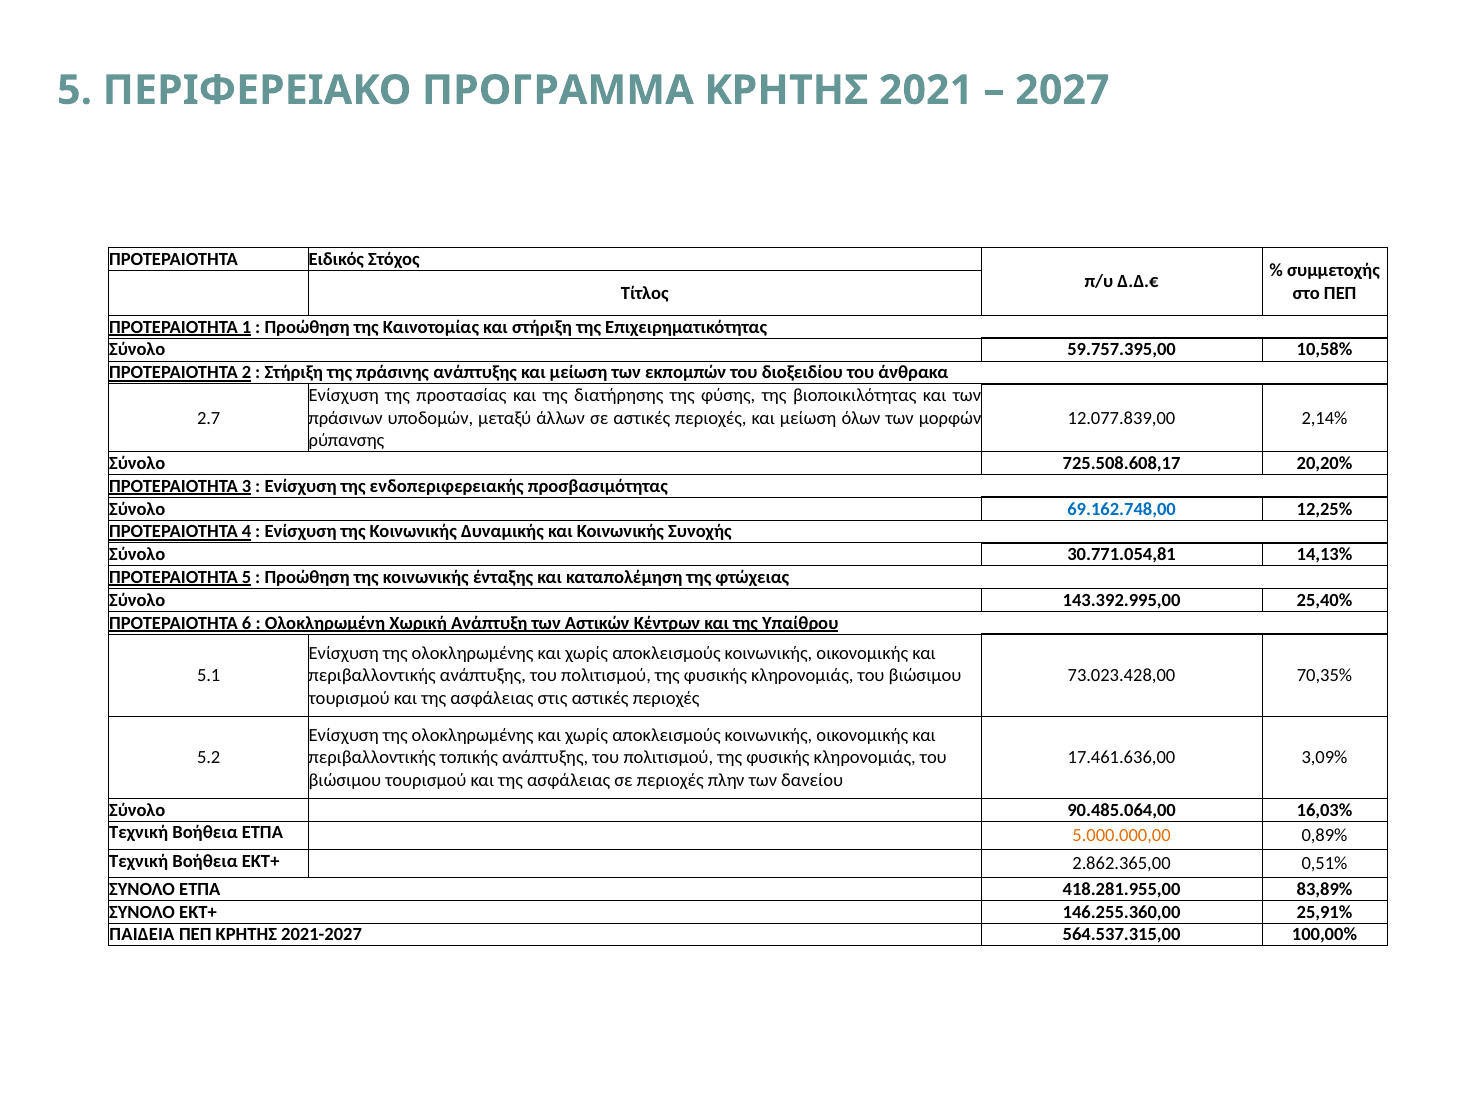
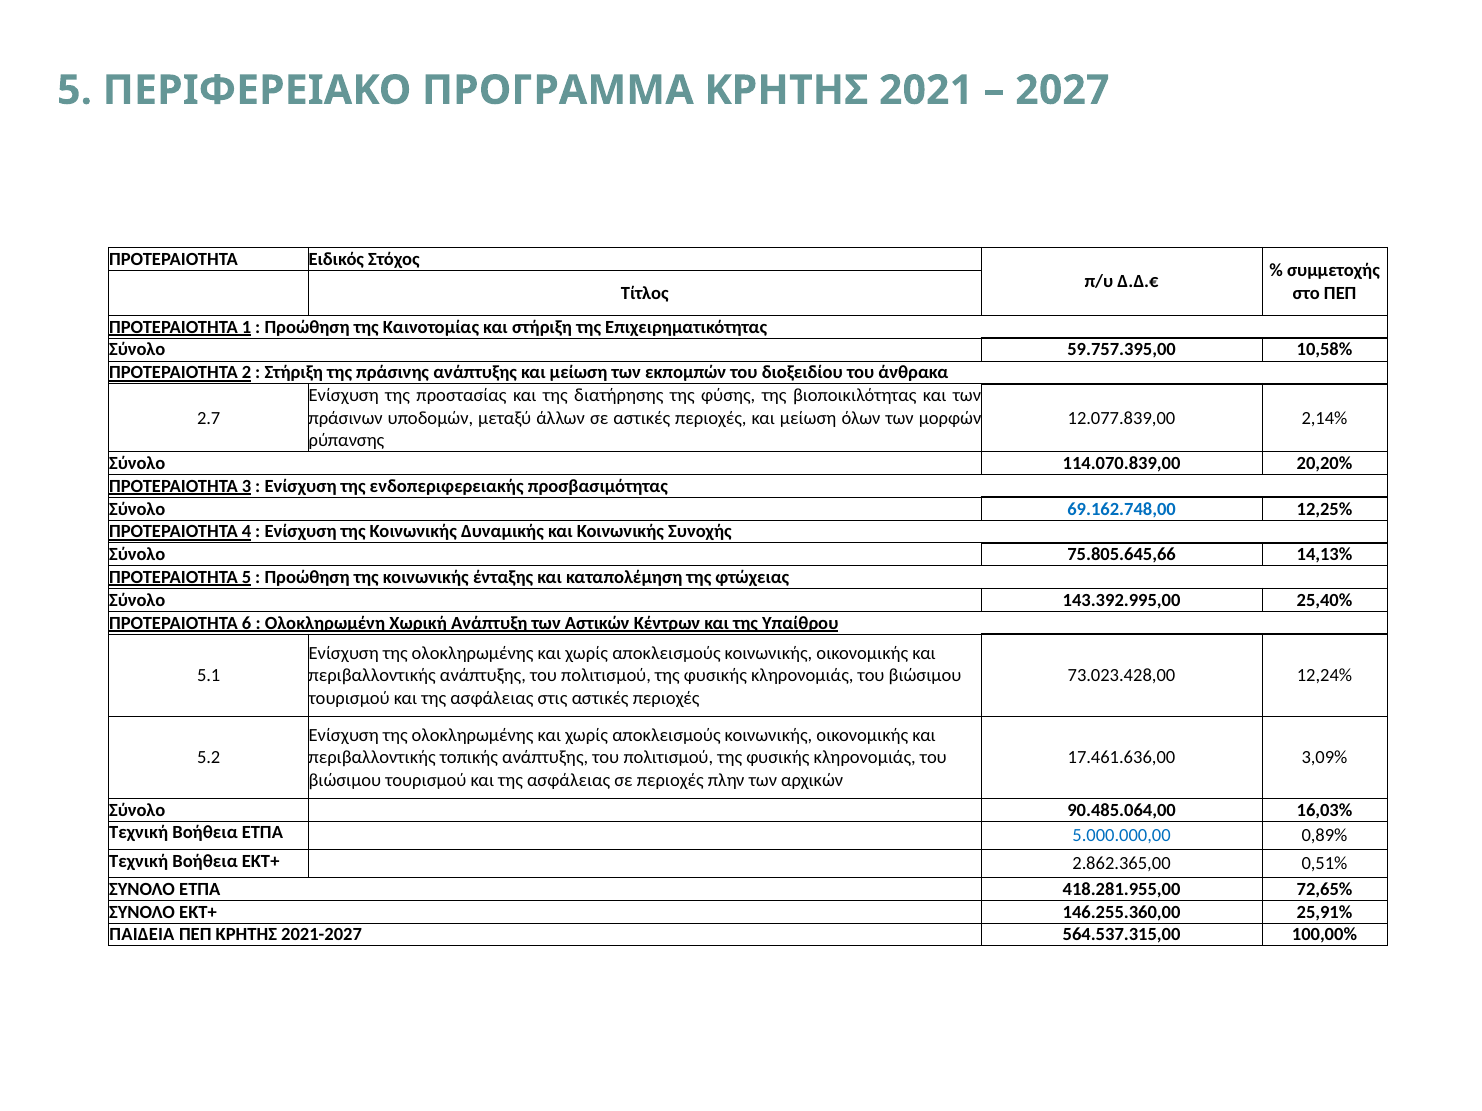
725.508.608,17: 725.508.608,17 -> 114.070.839,00 (1122, 464)
30.771.054,81: 30.771.054,81 -> 75.805.645,66 (1122, 555)
70,35%: 70,35% -> 12,24% (1325, 676)
δανείου: δανείου -> αρχικών (812, 780)
5.000.000,00 colour: orange -> blue (1122, 836)
83,89%: 83,89% -> 72,65% (1325, 889)
